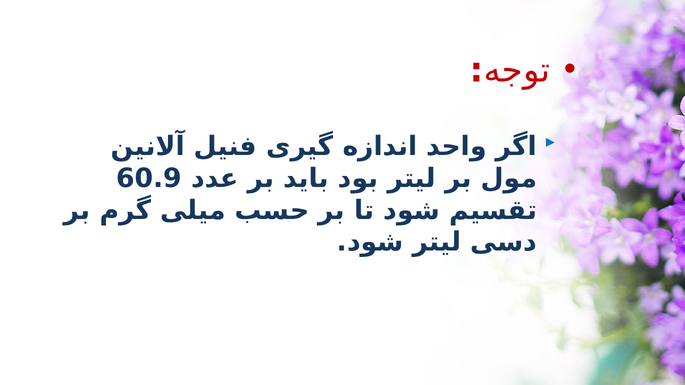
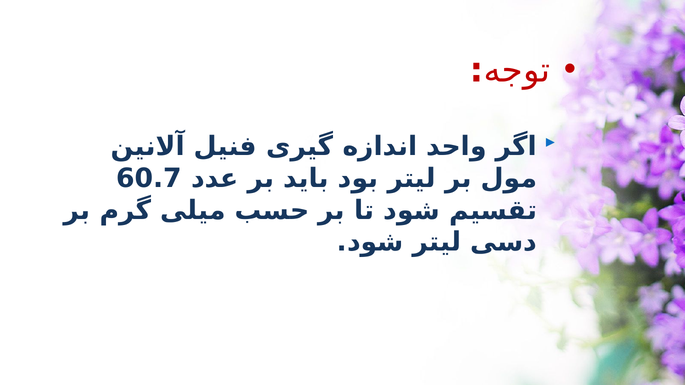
60.9: 60.9 -> 60.7 (149, 179)
